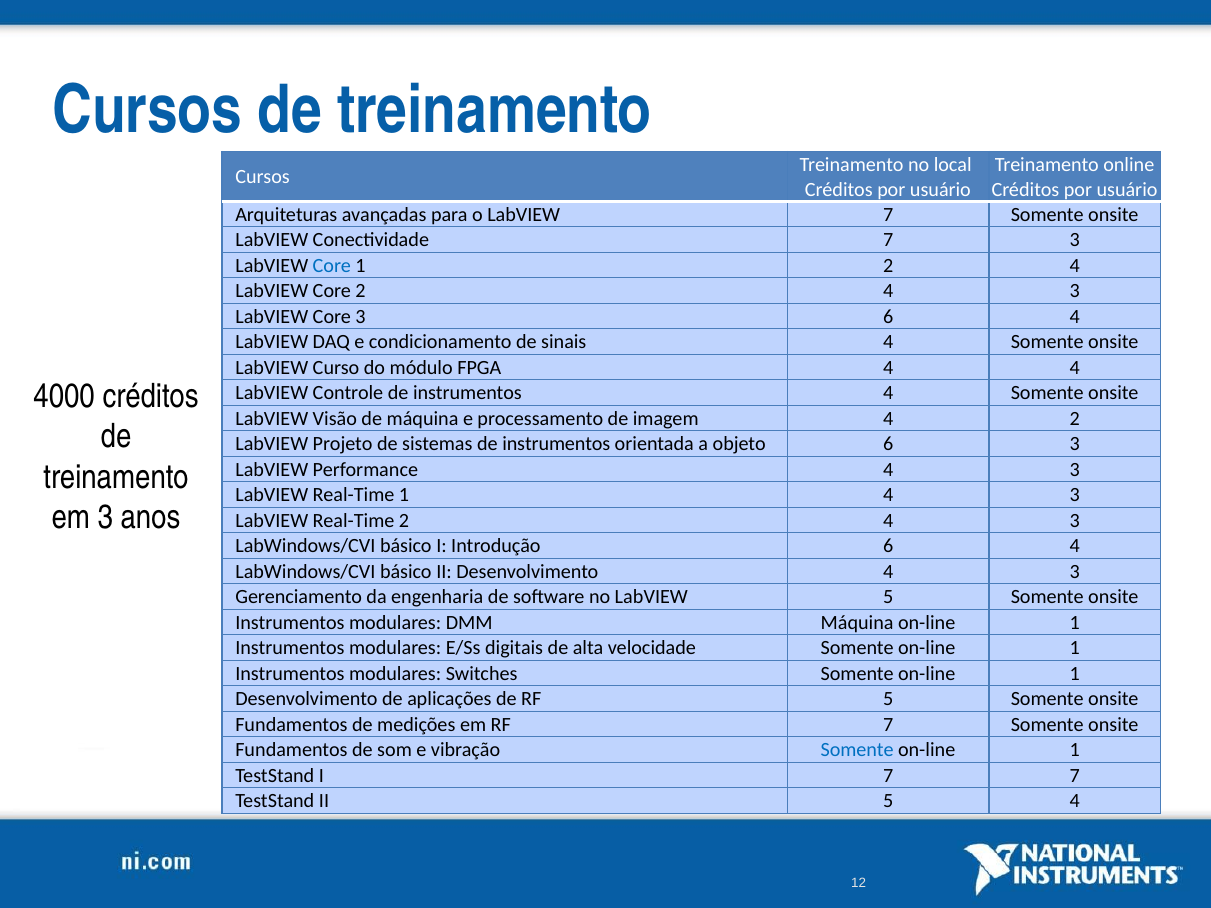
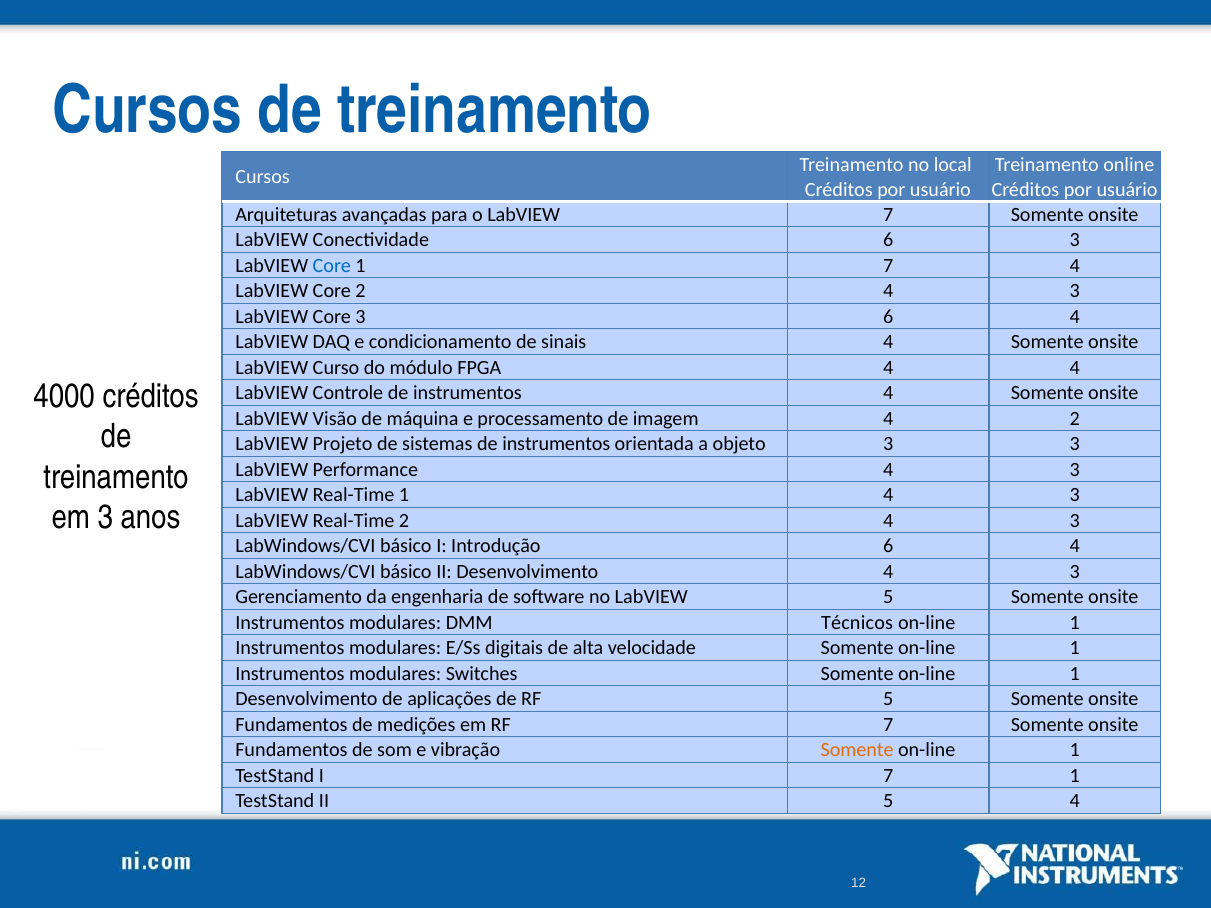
Conectividade 7: 7 -> 6 (888, 240)
1 2: 2 -> 7 (888, 266)
objeto 6: 6 -> 3 (888, 444)
DMM Máquina: Máquina -> Técnicos (857, 623)
Somente colour: blue -> orange (857, 750)
7 7: 7 -> 1 (1075, 776)
